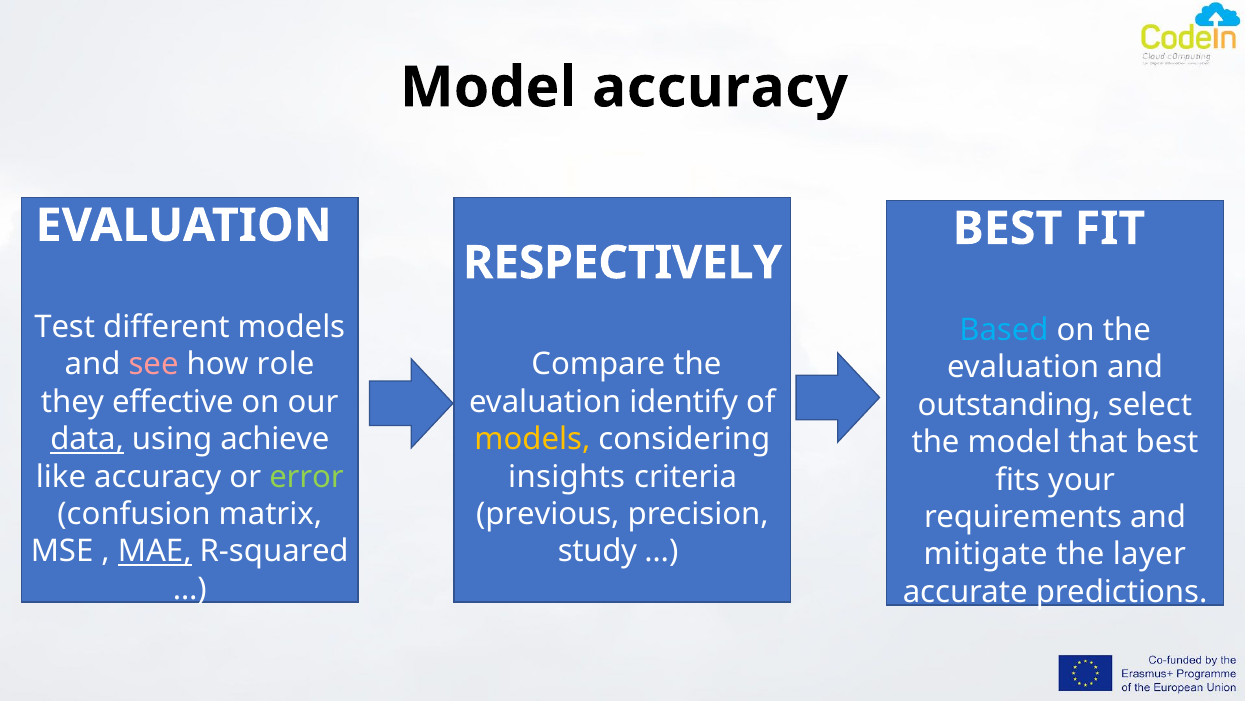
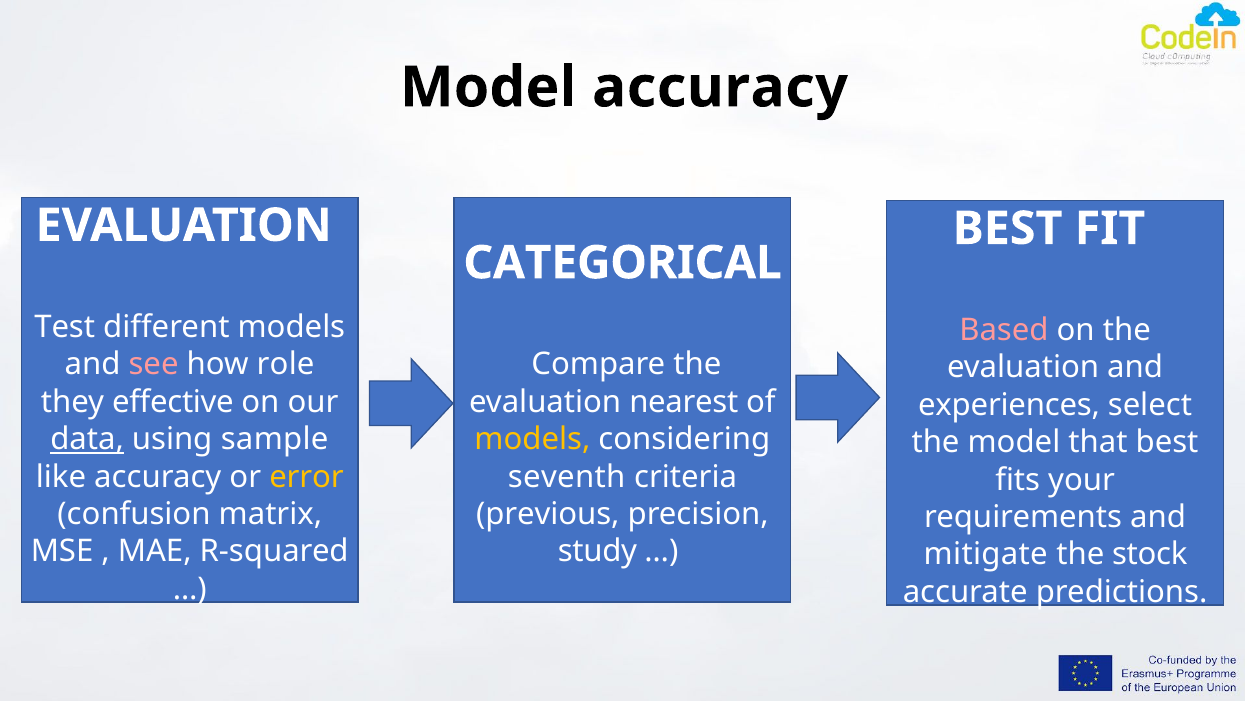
RESPECTIVELY: RESPECTIVELY -> CATEGORICAL (623, 263)
Based colour: light blue -> pink (1004, 330)
identify: identify -> nearest (684, 402)
outstanding: outstanding -> experiences (1009, 405)
achieve: achieve -> sample (275, 439)
error colour: light green -> yellow (306, 476)
insights: insights -> seventh (567, 476)
MAE underline: present -> none (155, 551)
layer: layer -> stock (1150, 554)
